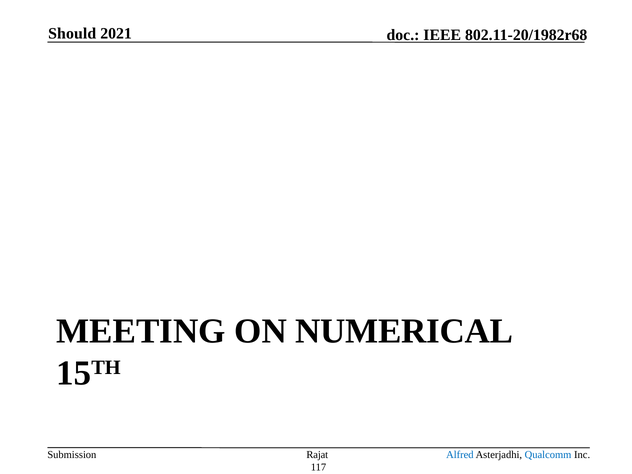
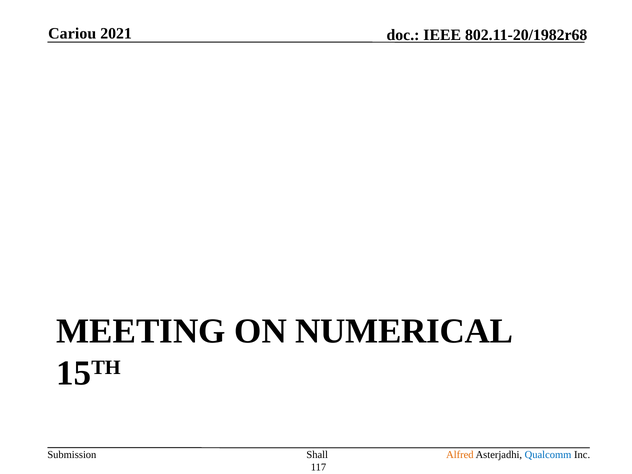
Should: Should -> Cariou (72, 34)
Rajat: Rajat -> Shall (317, 455)
Alfred colour: blue -> orange (460, 455)
